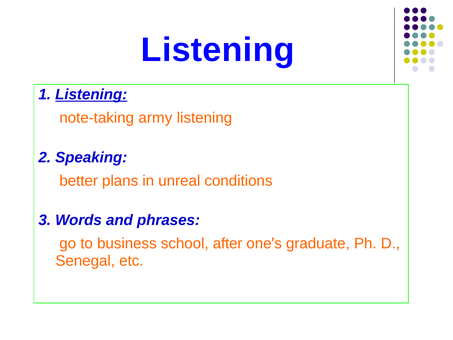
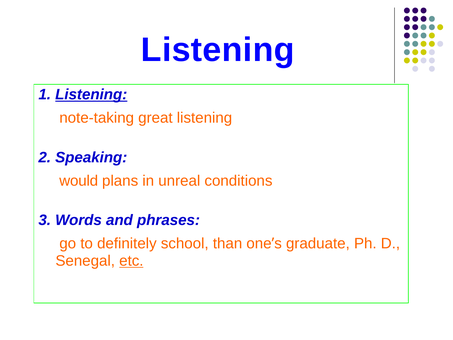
army: army -> great (155, 118)
better: better -> would (79, 181)
business: business -> definitely (127, 243)
after: after -> than (228, 243)
etc underline: none -> present (131, 261)
